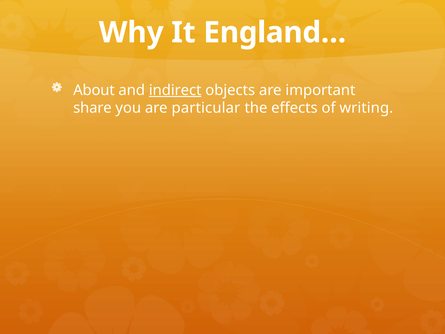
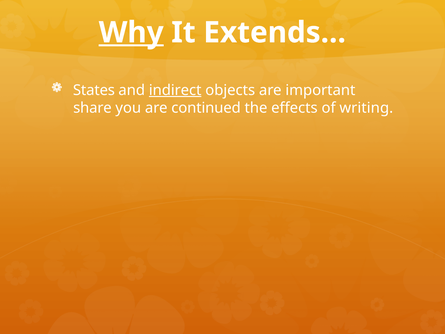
Why underline: none -> present (131, 33)
England…: England… -> Extends… (275, 33)
About: About -> States (94, 90)
particular: particular -> continued (206, 108)
